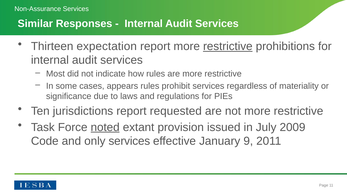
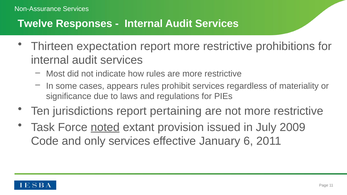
Similar: Similar -> Twelve (35, 24)
restrictive underline: present -> none (228, 46)
requested: requested -> pertaining (176, 111)
9: 9 -> 6 (248, 141)
